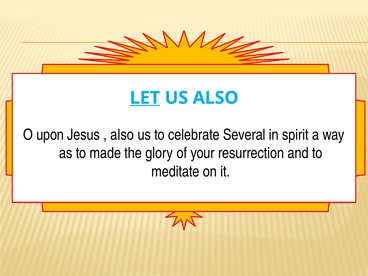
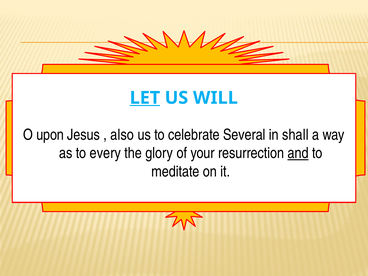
US ALSO: ALSO -> WILL (215, 98)
spirit: spirit -> shall (295, 135)
made: made -> every (105, 153)
and underline: none -> present (298, 153)
